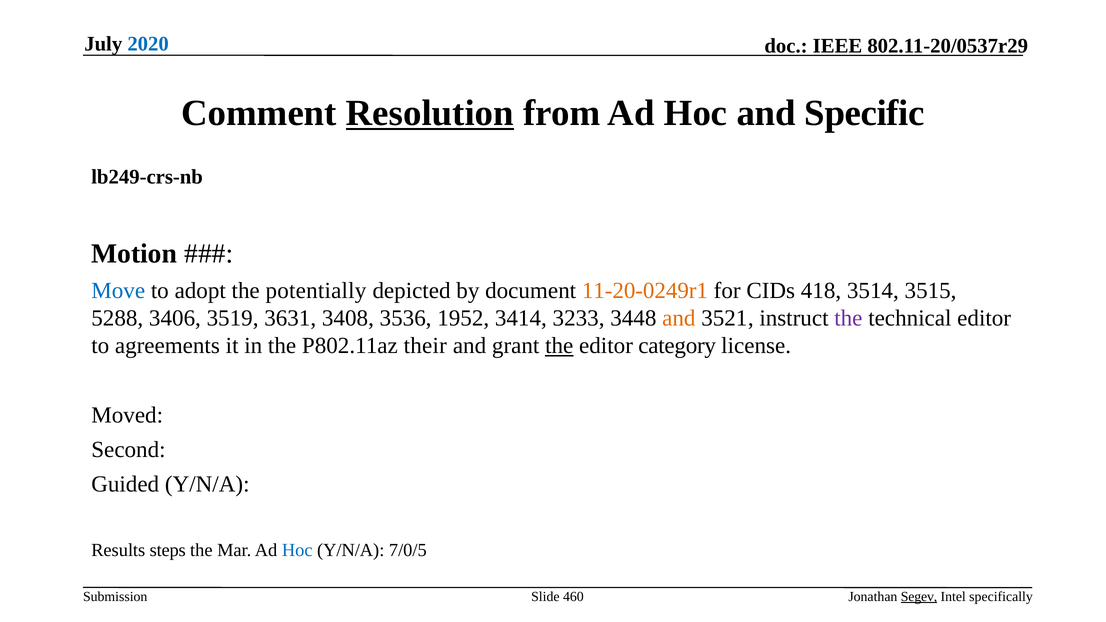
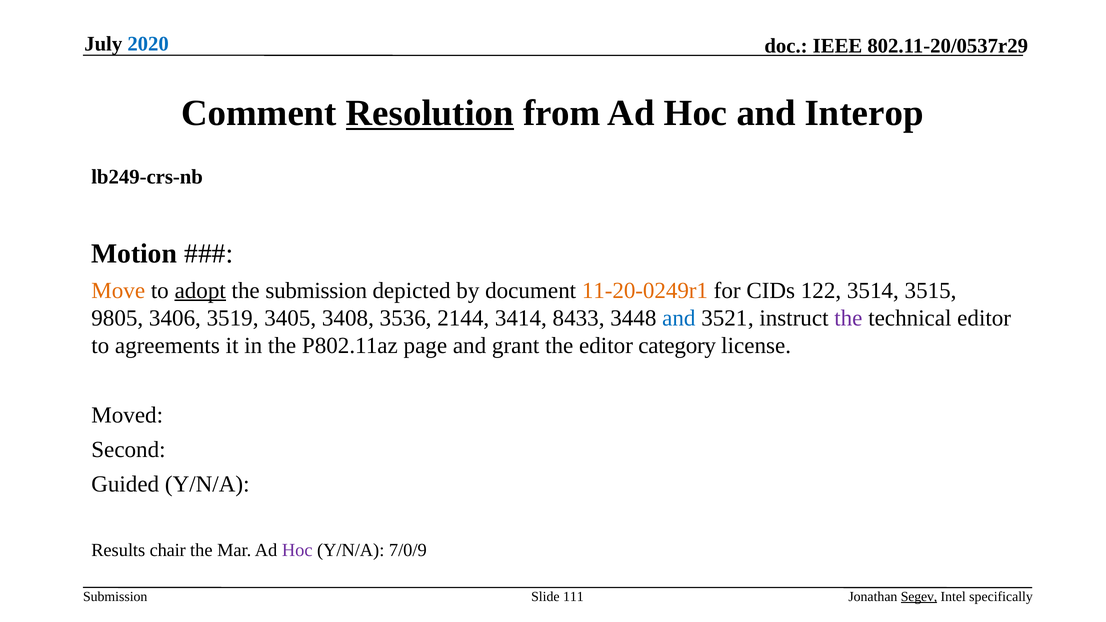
Specific: Specific -> Interop (864, 113)
Move colour: blue -> orange (118, 290)
adopt underline: none -> present (200, 290)
the potentially: potentially -> submission (316, 290)
418: 418 -> 122 (821, 290)
5288: 5288 -> 9805 (117, 318)
3631: 3631 -> 3405 (290, 318)
1952: 1952 -> 2144 (463, 318)
3233: 3233 -> 8433 (579, 318)
and colour: orange -> blue (679, 318)
their: their -> page (425, 346)
the underline: present -> none (559, 346)
steps: steps -> chair (168, 550)
Hoc colour: blue -> purple (297, 550)
7/0/5: 7/0/5 -> 7/0/9 (408, 550)
460: 460 -> 111 (573, 597)
